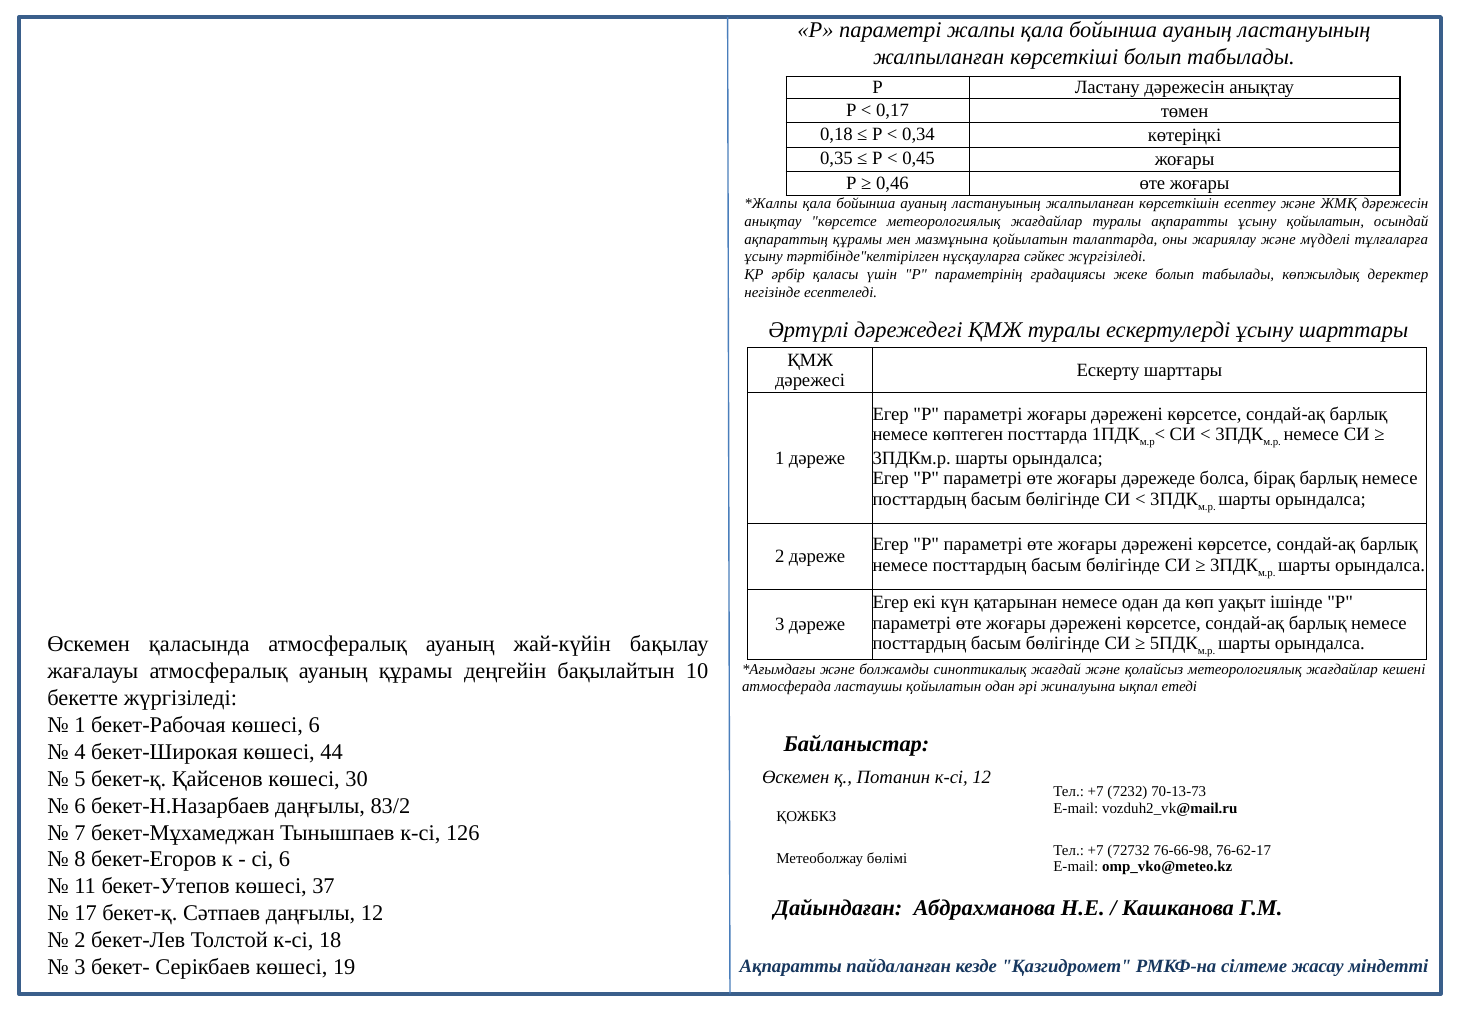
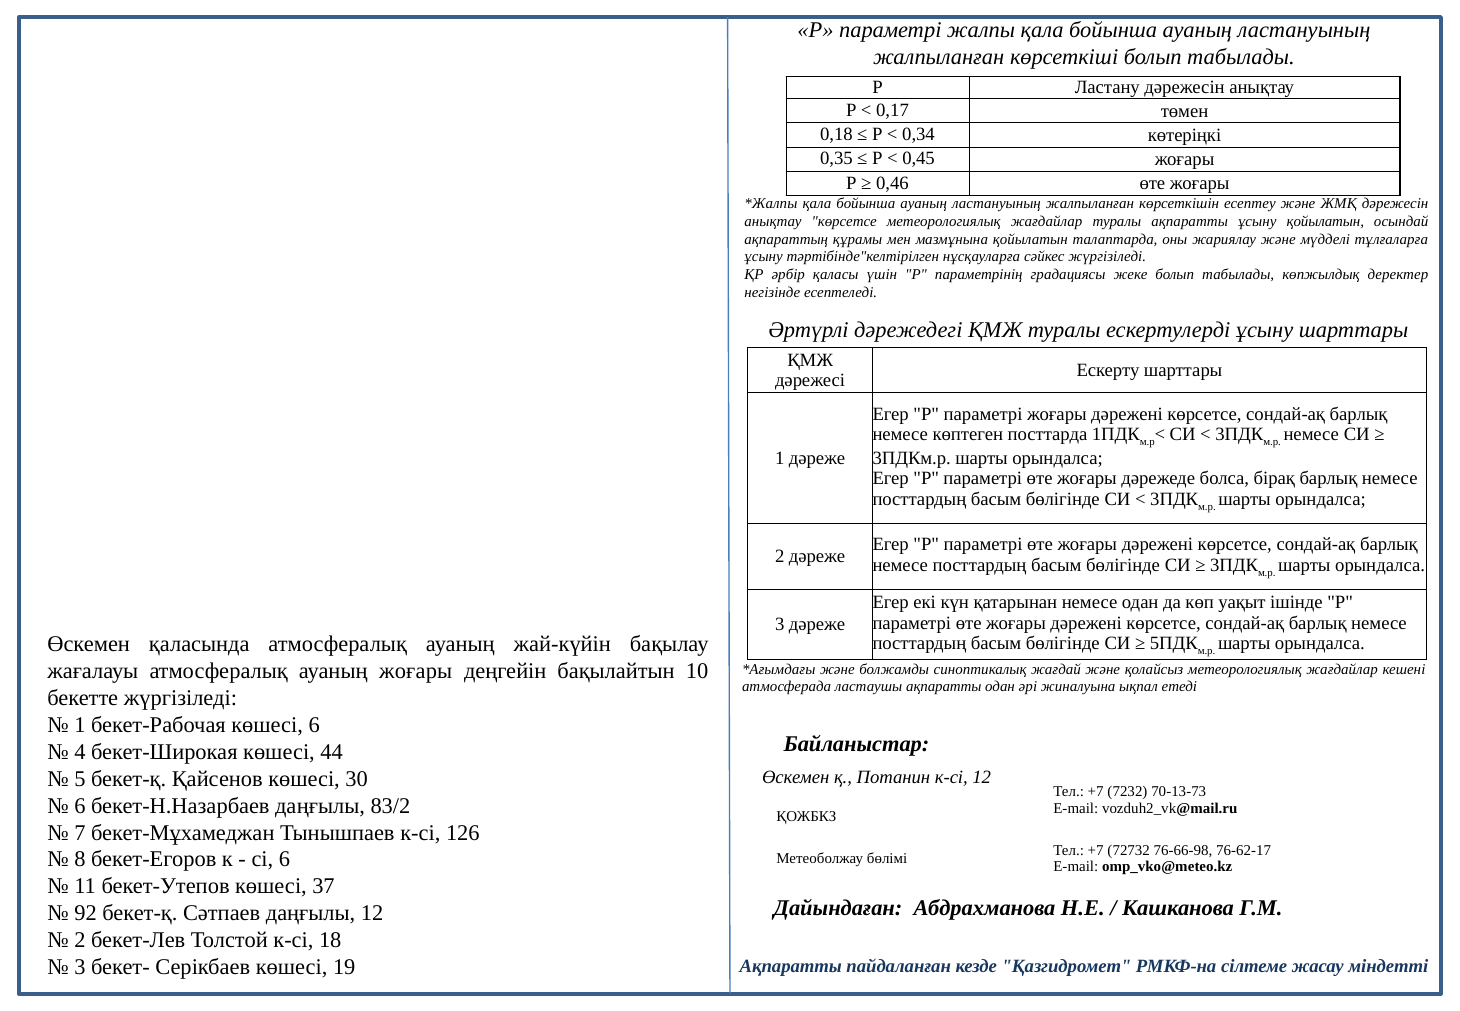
ауаның құрамы: құрамы -> жоғары (416, 671)
ластаушы қойылатын: қойылатын -> ақпаратты (944, 687)
17: 17 -> 92 (86, 913)
